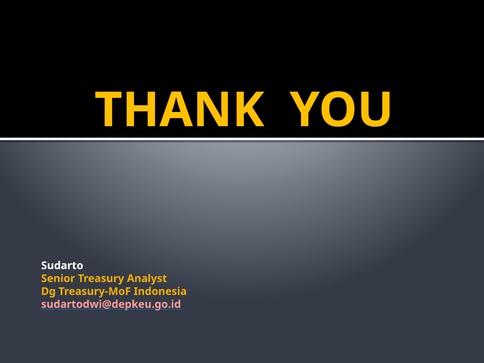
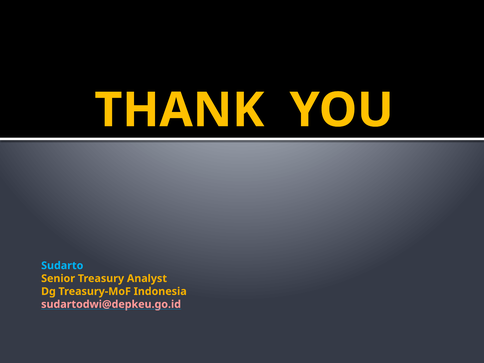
Sudarto colour: white -> light blue (62, 266)
